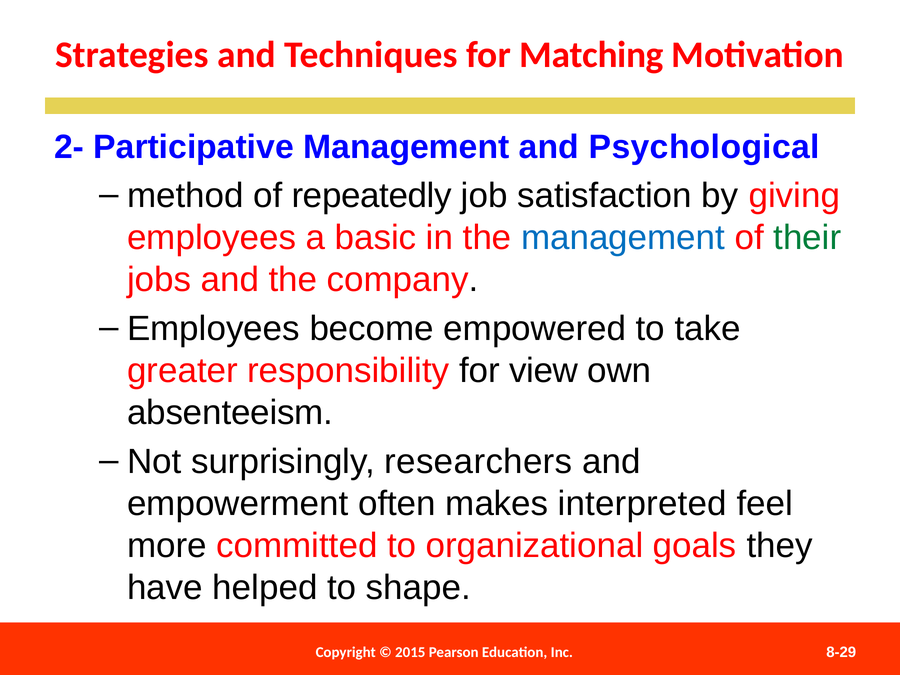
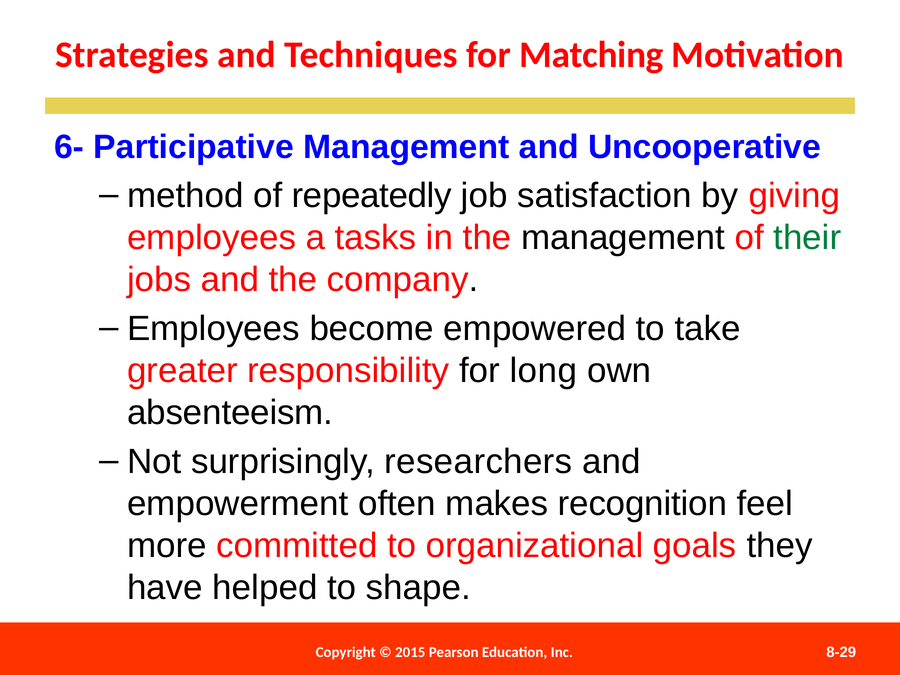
2-: 2- -> 6- (69, 147)
Psychological: Psychological -> Uncooperative (705, 147)
basic: basic -> tasks (376, 238)
management colour: blue -> black (623, 238)
view: view -> long (543, 371)
interpreted: interpreted -> recognition (643, 504)
